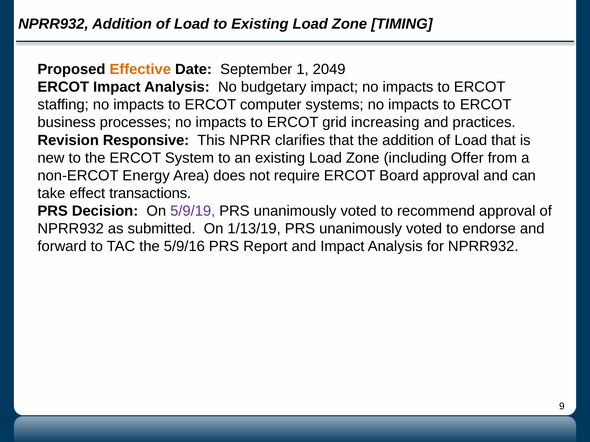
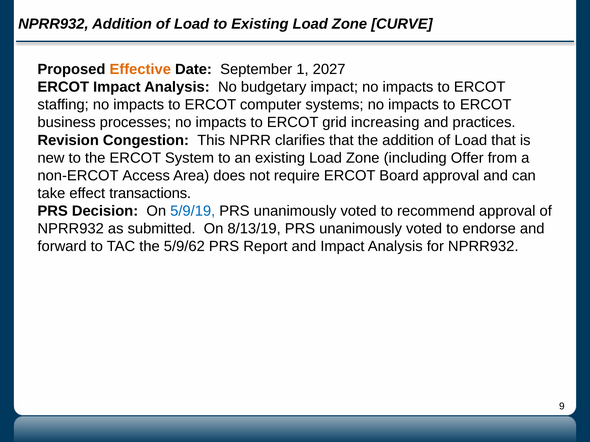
TIMING: TIMING -> CURVE (402, 24)
2049: 2049 -> 2027 (329, 70)
Responsive: Responsive -> Congestion (146, 140)
Energy: Energy -> Access (146, 176)
5/9/19 colour: purple -> blue (193, 211)
1/13/19: 1/13/19 -> 8/13/19 (254, 229)
5/9/16: 5/9/16 -> 5/9/62 (184, 247)
